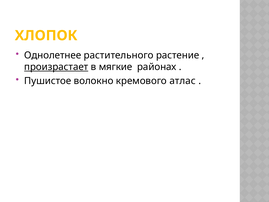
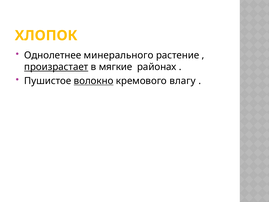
растительного: растительного -> минерального (119, 55)
волокно underline: none -> present (94, 81)
атлас: атлас -> влагу (183, 81)
